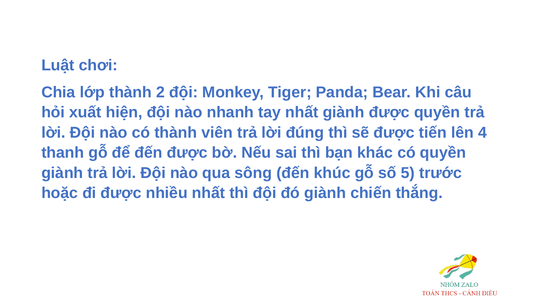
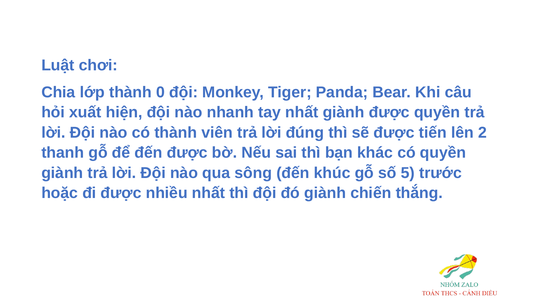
2: 2 -> 0 (161, 92)
4: 4 -> 2 (482, 133)
